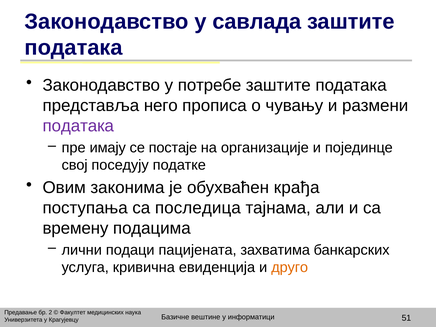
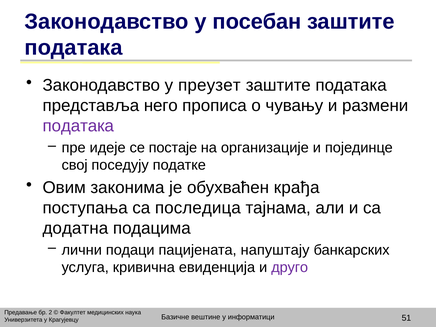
савлада: савлада -> посебан (257, 22)
потребе: потребе -> преузет (209, 85)
имају: имају -> идеје (108, 148)
времену: времену -> додатна (75, 228)
захватима: захватима -> напуштају (275, 250)
друго colour: orange -> purple (290, 267)
